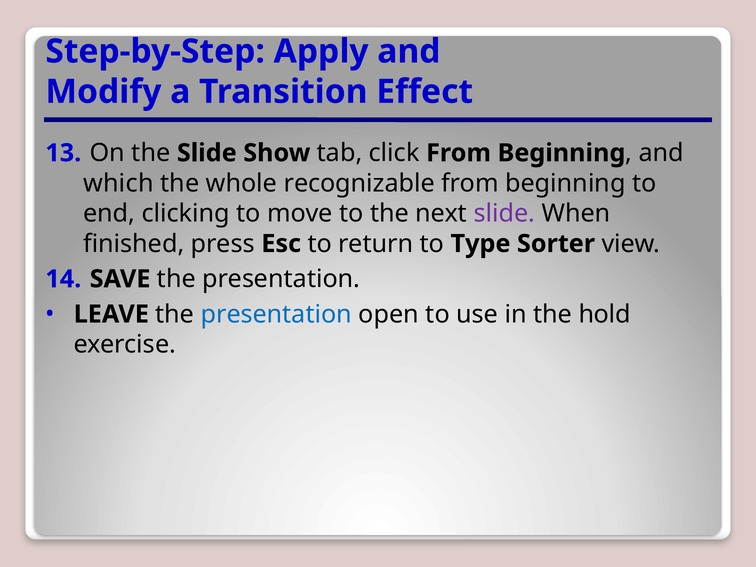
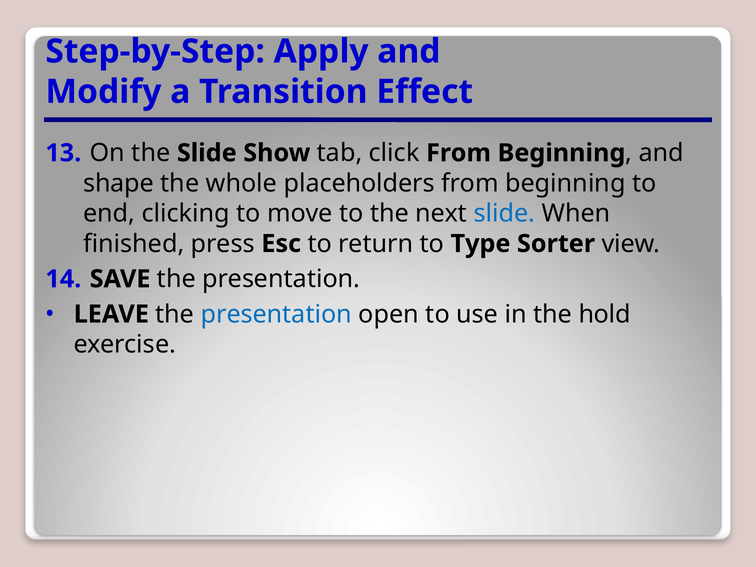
which: which -> shape (119, 183)
recognizable: recognizable -> placeholders (359, 183)
slide colour: purple -> blue (504, 213)
